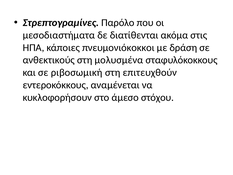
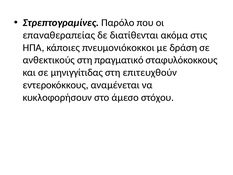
μεσοδιαστήματα: μεσοδιαστήματα -> επαναθεραπείας (59, 35)
μολυσμένα: μολυσμένα -> πραγματικό (119, 60)
ριβοσωμική: ριβοσωμική -> μηνιγγίτιδας (77, 72)
